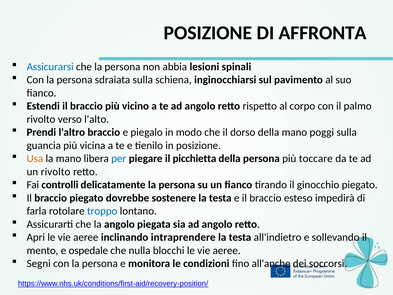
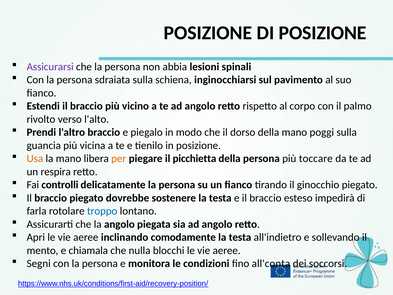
DI AFFRONTA: AFFRONTA -> POSIZIONE (323, 33)
Assicurarsi colour: blue -> purple (50, 67)
per colour: blue -> orange (119, 158)
un rivolto: rivolto -> respira (56, 172)
intraprendere: intraprendere -> comodamente (183, 237)
ospedale: ospedale -> chiamala (88, 250)
all'anche: all'anche -> all'conta (271, 263)
